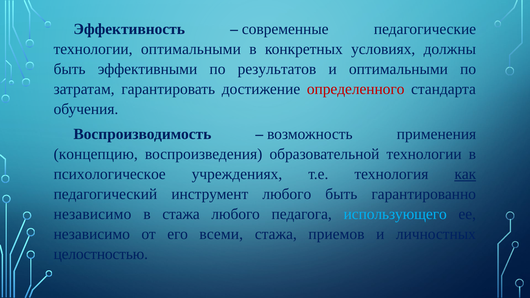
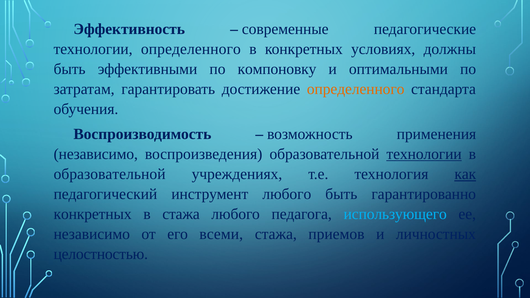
технологии оптимальными: оптимальными -> определенного (191, 49)
результатов: результатов -> компоновку (277, 69)
определенного colour: red -> orange (356, 89)
концепцию: концепцию -> независимо (96, 154)
технологии underline: none -> present (424, 154)
психологическое: психологическое -> образовательной (110, 174)
независимо: независимо -> конкретных (93, 214)
